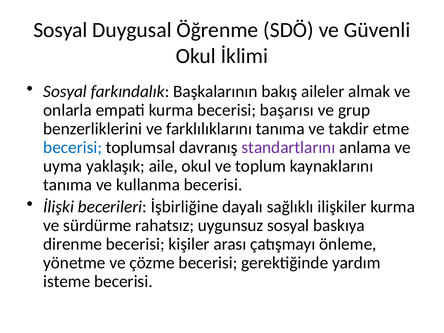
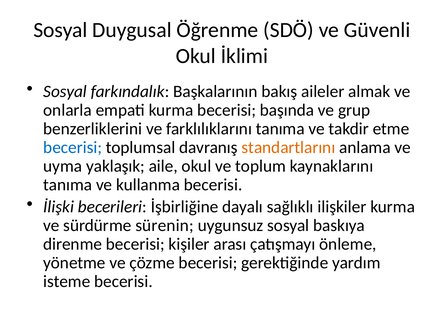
başarısı: başarısı -> başında (287, 110)
standartlarını colour: purple -> orange (288, 147)
rahatsız: rahatsız -> sürenin (165, 226)
